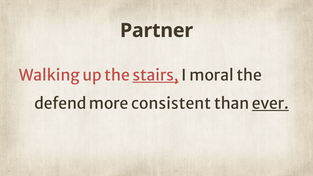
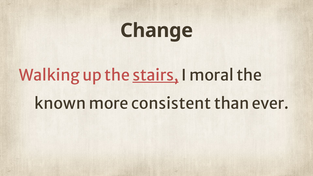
Partner: Partner -> Change (157, 31)
defend: defend -> known (60, 104)
ever underline: present -> none (270, 104)
